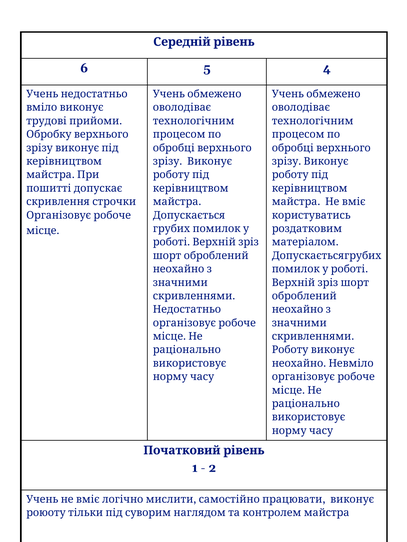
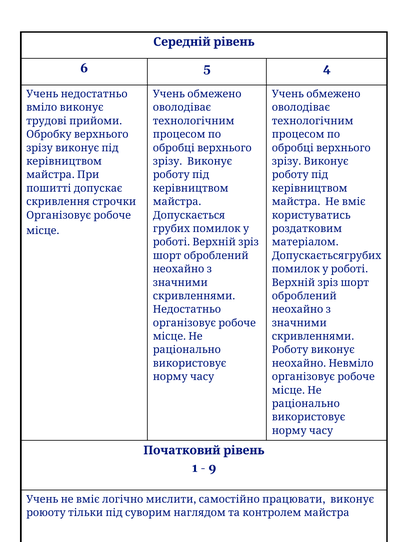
2: 2 -> 9 (212, 469)
